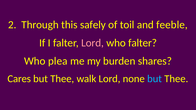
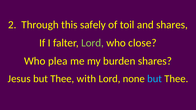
and feeble: feeble -> shares (172, 25)
Lord colour: pink -> light green (93, 43)
who falter: falter -> close (142, 43)
Cares: Cares -> Jesus (19, 79)
walk: walk -> with (86, 79)
